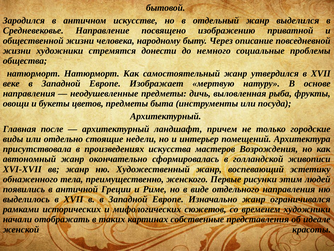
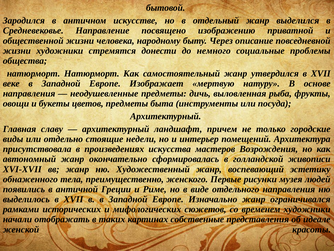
после: после -> славу (52, 129)
этим: этим -> музея (291, 179)
